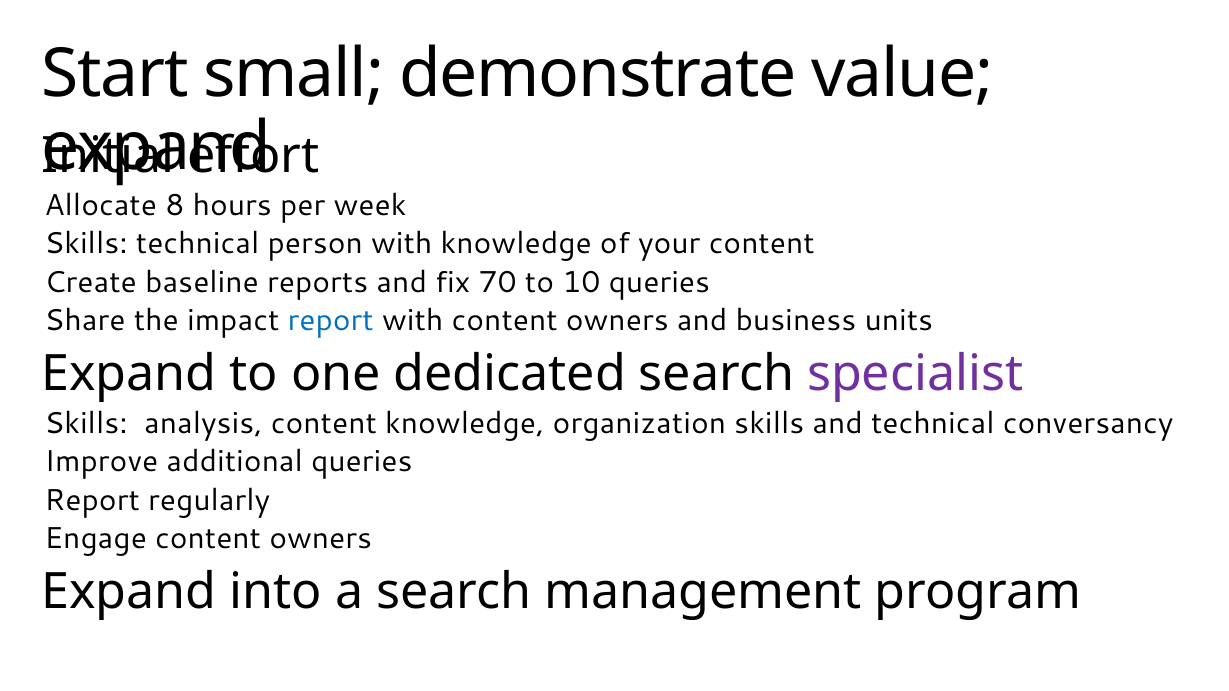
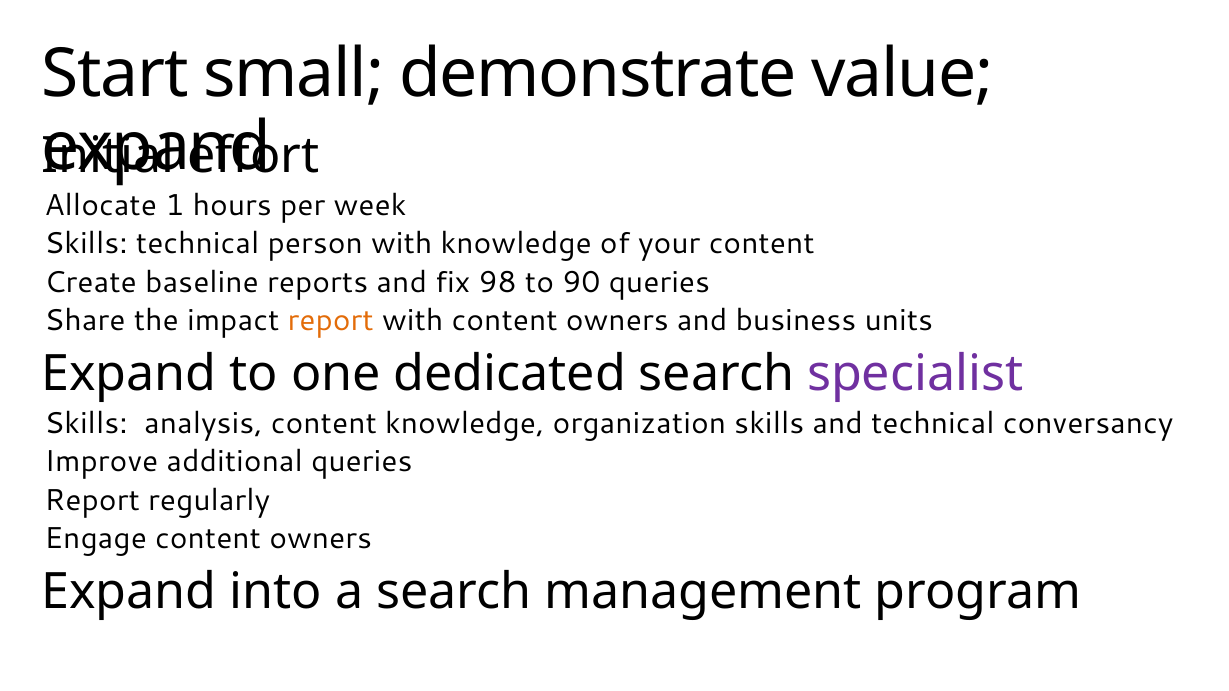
8: 8 -> 1 (175, 205)
70: 70 -> 98 (498, 282)
10: 10 -> 90 (581, 282)
report colour: blue -> orange (331, 321)
